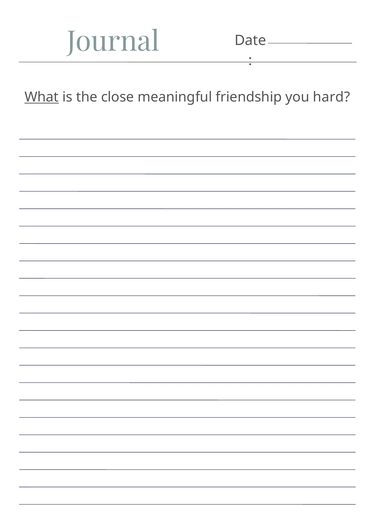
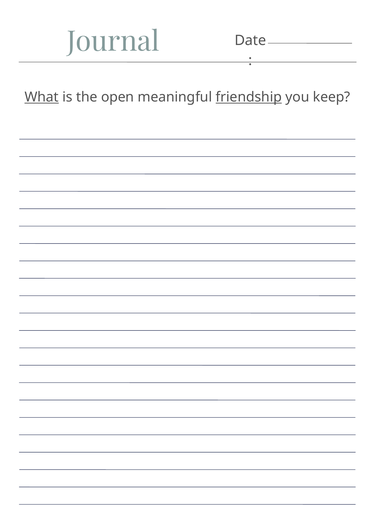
close: close -> open (118, 97)
friendship underline: none -> present (249, 97)
hard: hard -> keep (332, 97)
